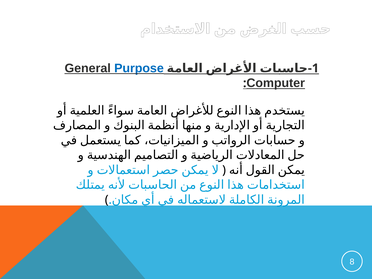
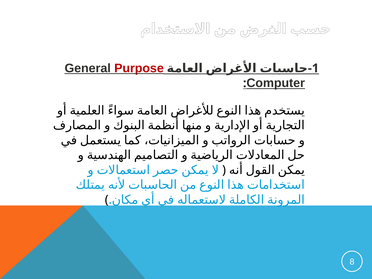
Purpose colour: blue -> red (139, 68)
